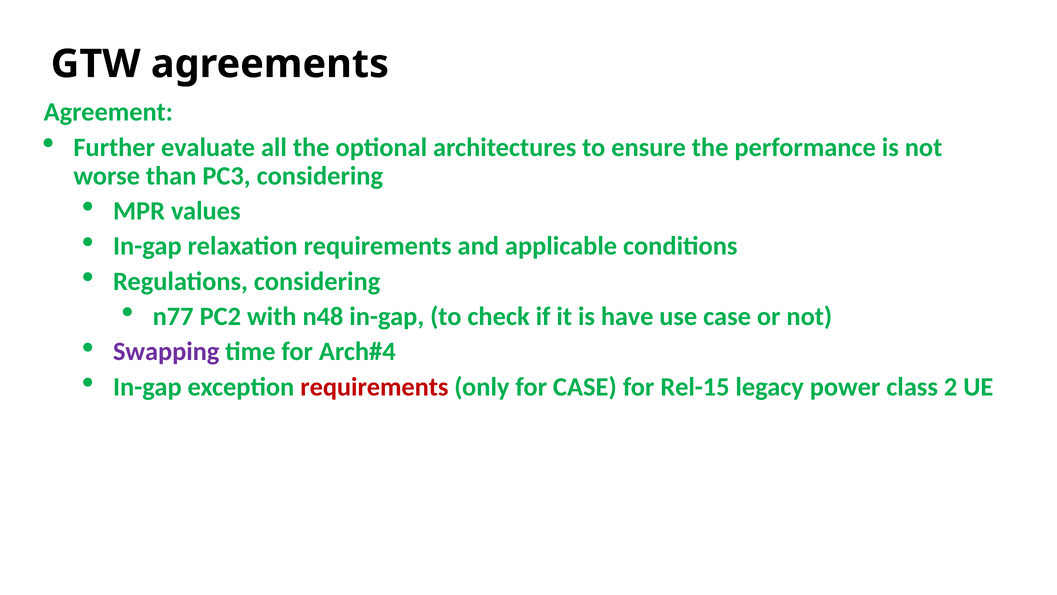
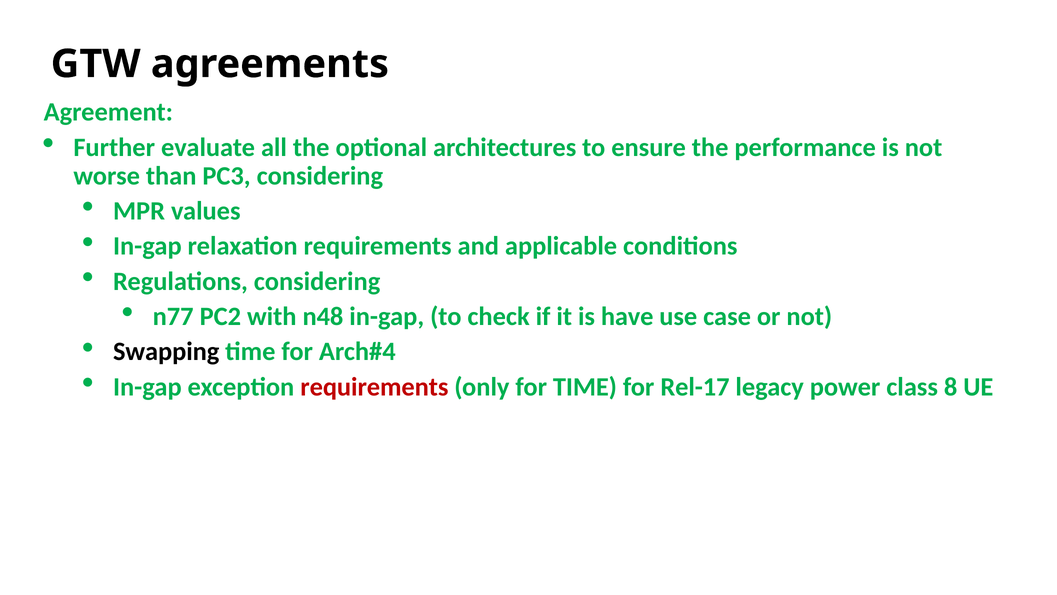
Swapping colour: purple -> black (166, 351)
for CASE: CASE -> TIME (585, 387)
Rel-15: Rel-15 -> Rel-17 (695, 387)
2: 2 -> 8 (951, 387)
